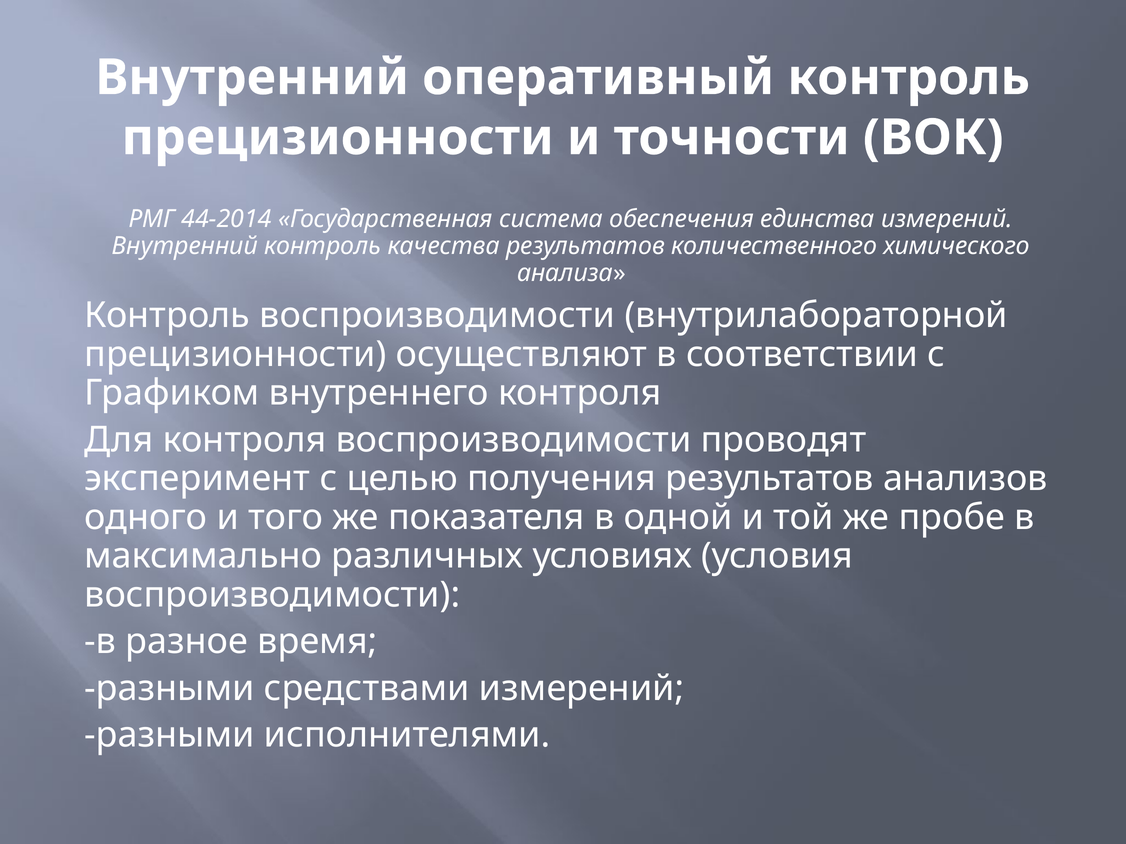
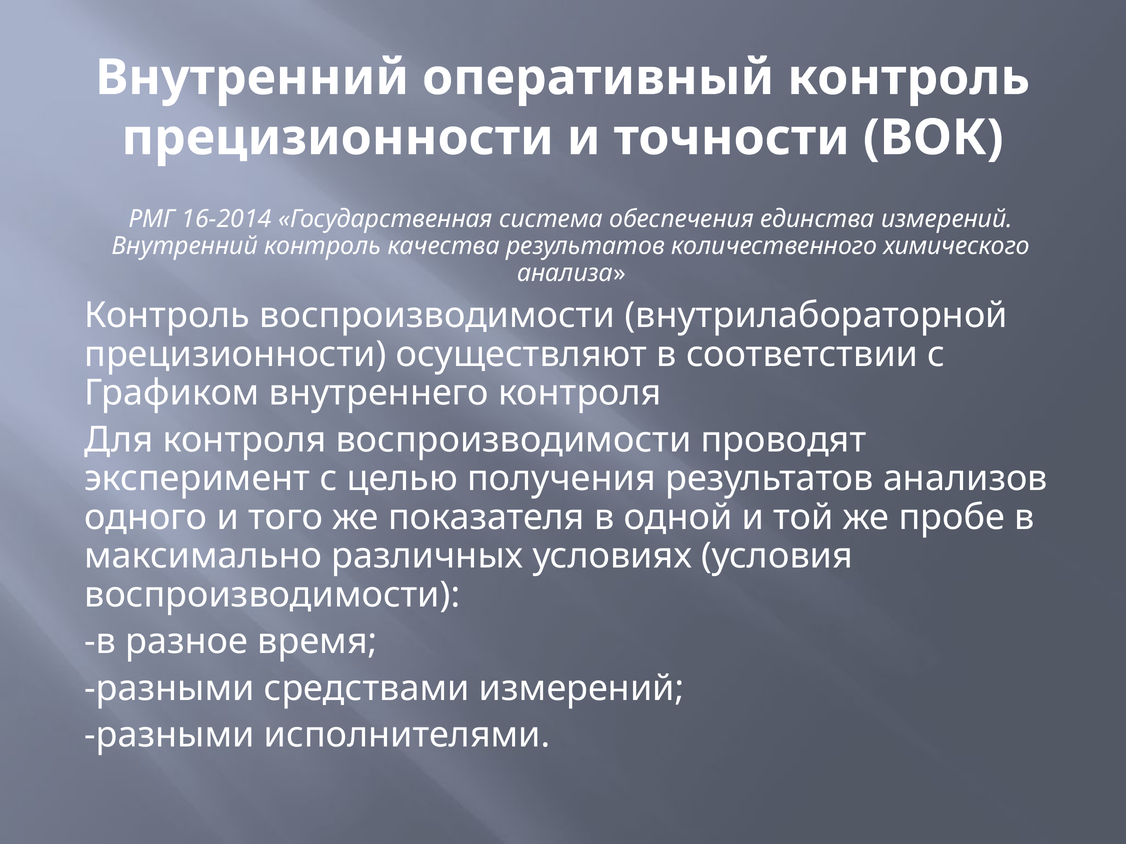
44-2014: 44-2014 -> 16-2014 (227, 219)
